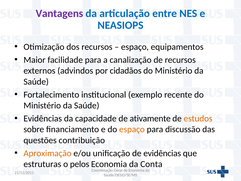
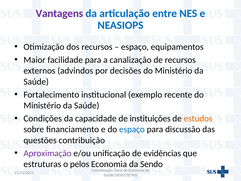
cidadãos: cidadãos -> decisões (126, 71)
Evidências: Evidências -> Condições (43, 118)
ativamente: ativamente -> instituições (150, 118)
espaço colour: orange -> blue (132, 129)
Aproximação colour: orange -> purple (47, 153)
Conta: Conta -> Sendo (151, 164)
